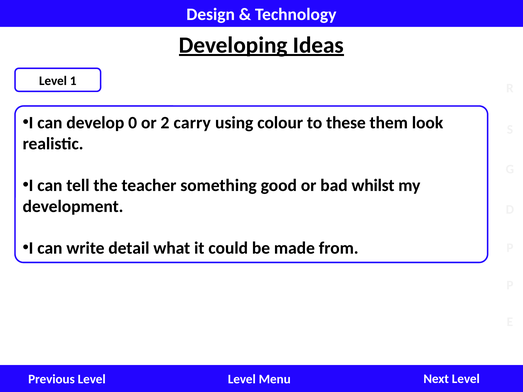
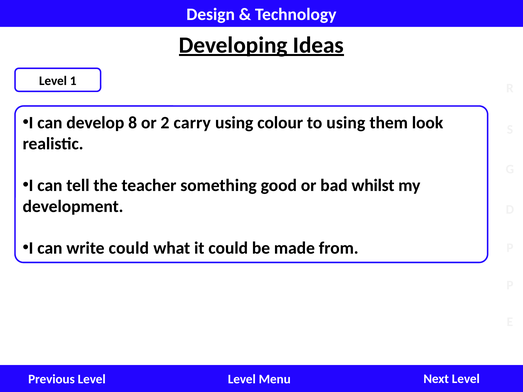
0: 0 -> 8 (133, 123)
to these: these -> using (346, 123)
write detail: detail -> could (129, 248)
